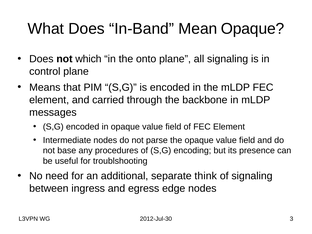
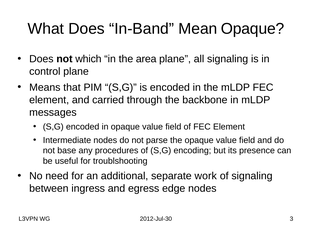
onto: onto -> area (146, 59)
think: think -> work (206, 176)
